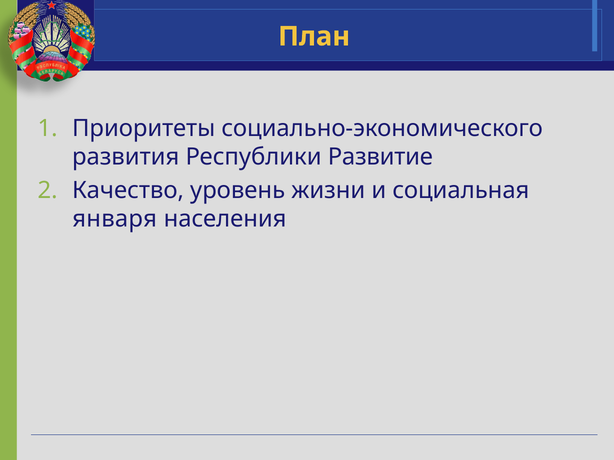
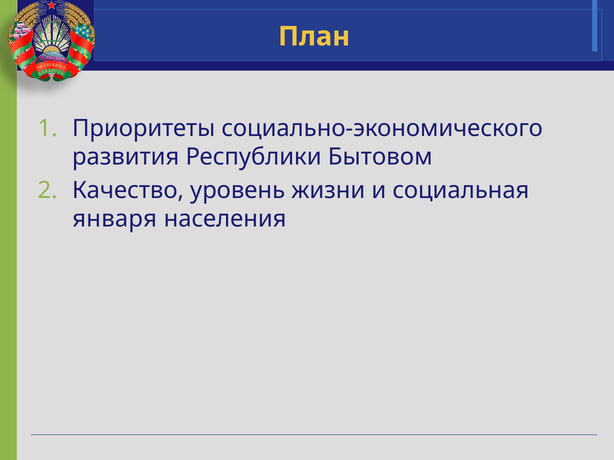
Развитие: Развитие -> Бытовом (380, 157)
